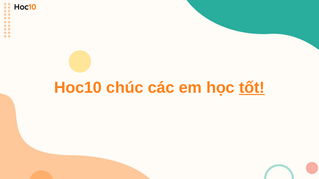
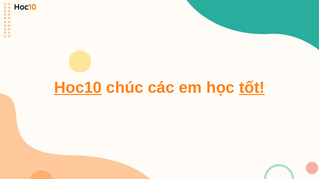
Hoc10 underline: none -> present (78, 88)
